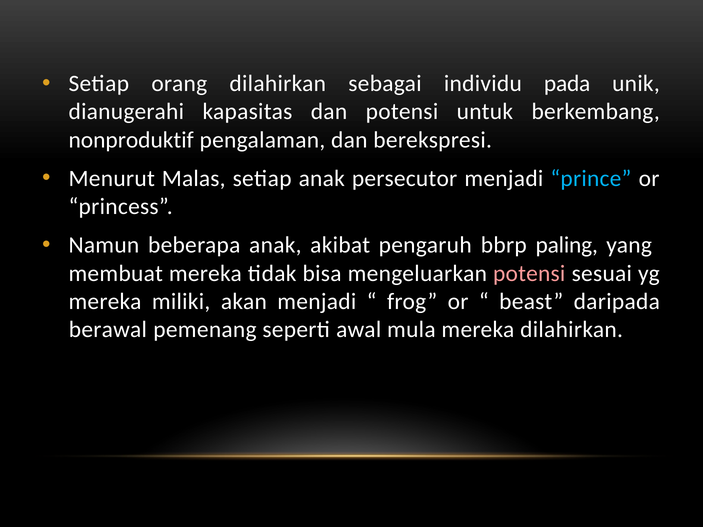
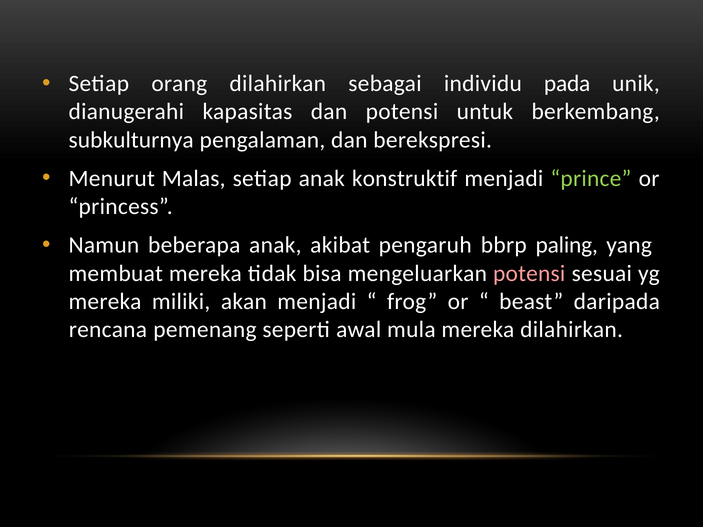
nonproduktif: nonproduktif -> subkulturnya (131, 140)
persecutor: persecutor -> konstruktif (405, 179)
prince colour: light blue -> light green (591, 179)
berawal: berawal -> rencana (108, 330)
